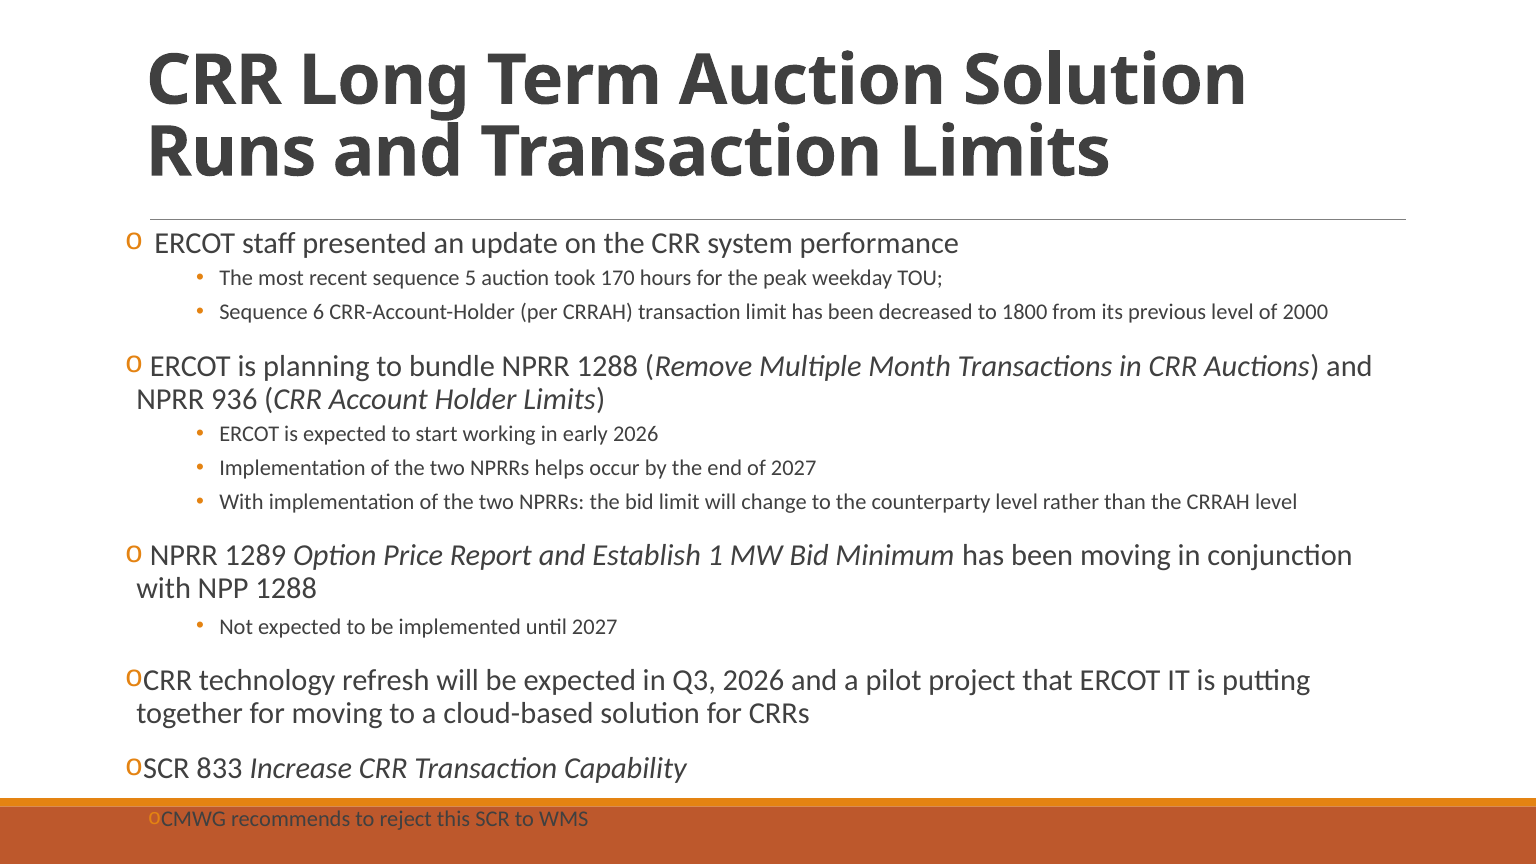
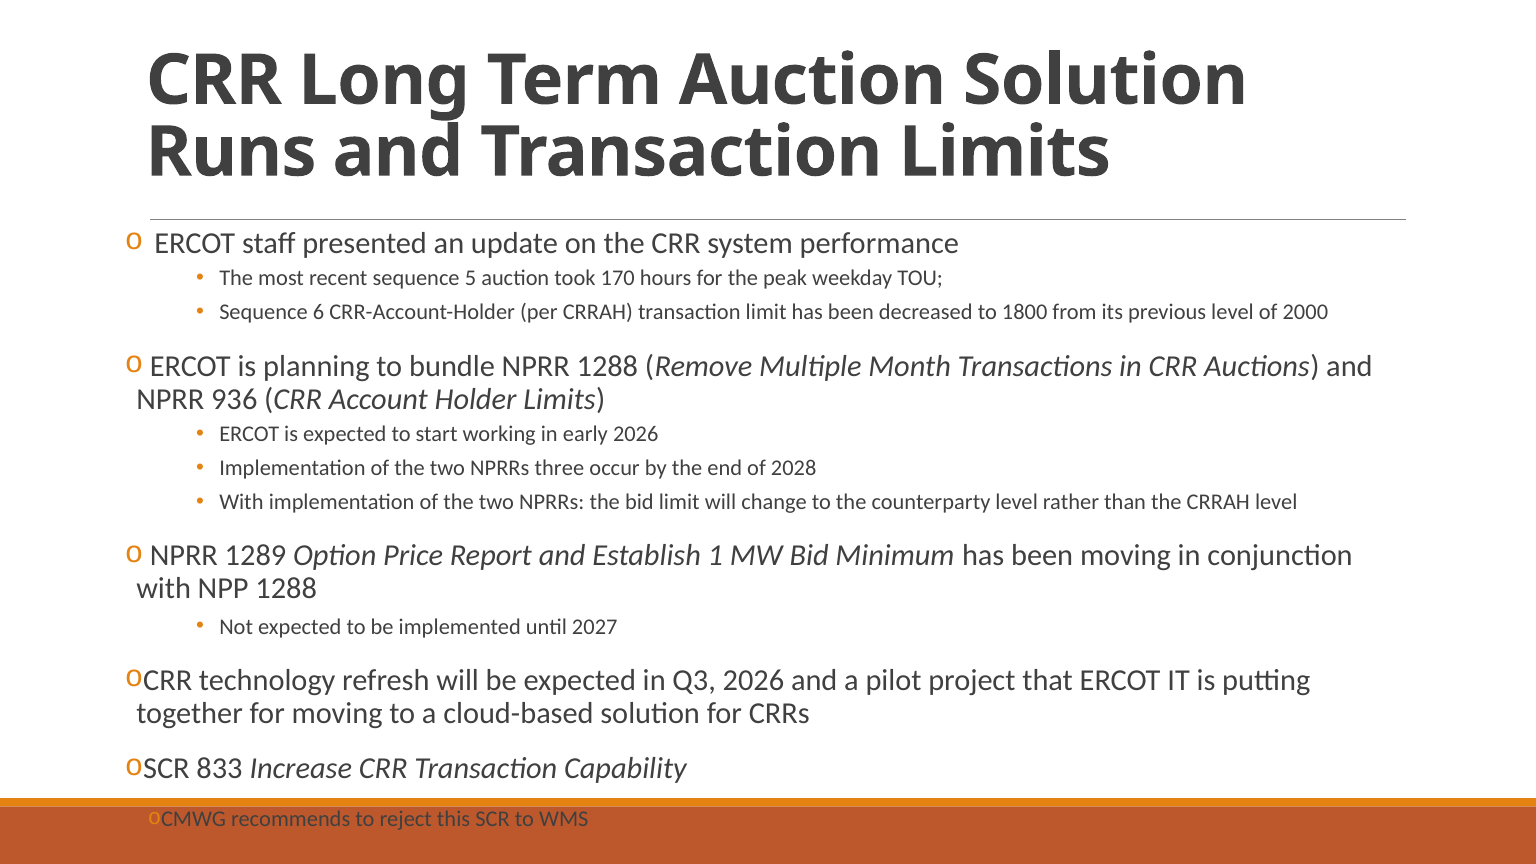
helps: helps -> three (559, 468)
of 2027: 2027 -> 2028 (794, 468)
